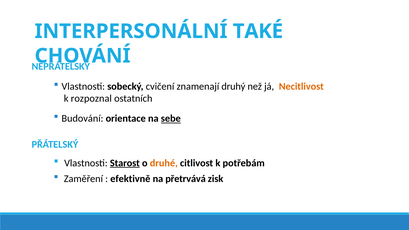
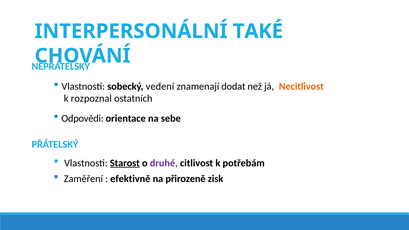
cvičení: cvičení -> vedení (160, 86)
druhý: druhý -> dodat (233, 86)
Budování: Budování -> Odpovědi (83, 119)
sebe underline: present -> none (171, 119)
druhé colour: orange -> purple (164, 163)
přetrvává: přetrvává -> přirozeně (186, 179)
